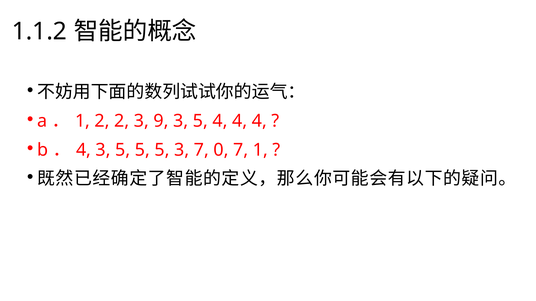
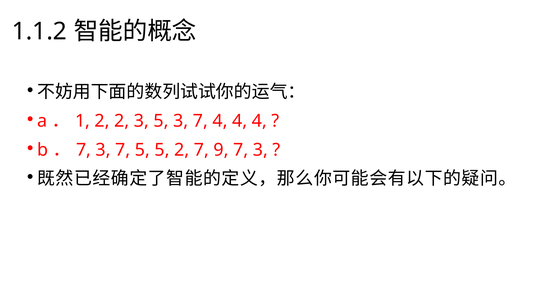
3 9: 9 -> 5 (161, 121)
5: 5 -> 7 (200, 121)
4: 4 -> 7 (84, 150)
5: 5 -> 7 (123, 150)
5 3: 3 -> 2 (182, 150)
0: 0 -> 9 (221, 150)
1: 1 -> 3 (260, 150)
